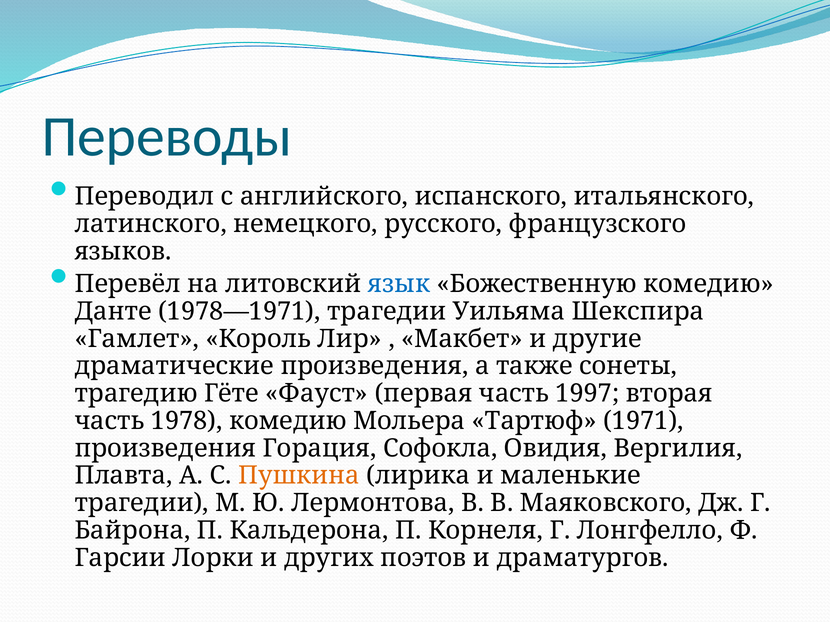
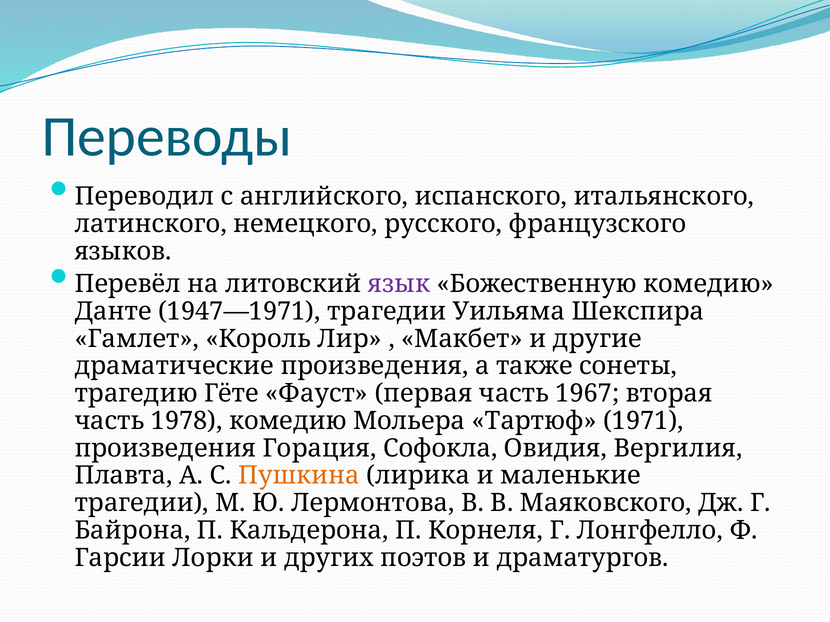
язык colour: blue -> purple (399, 284)
1978—1971: 1978—1971 -> 1947—1971 (239, 312)
1997: 1997 -> 1967 (587, 394)
